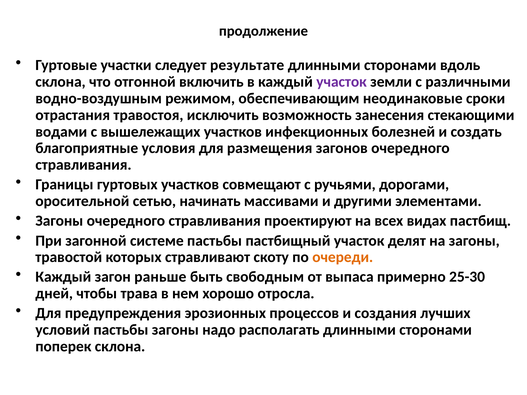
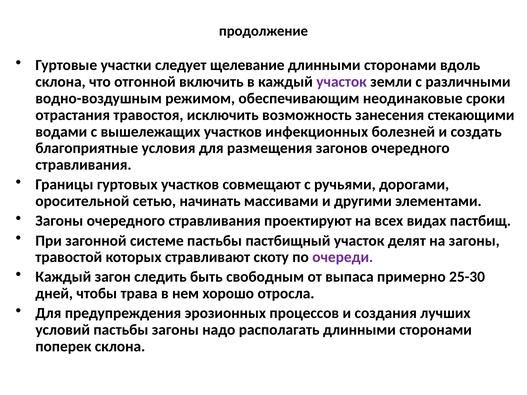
результате: результате -> щелевание (247, 65)
очереди colour: orange -> purple (343, 257)
раньше: раньше -> следить (160, 277)
